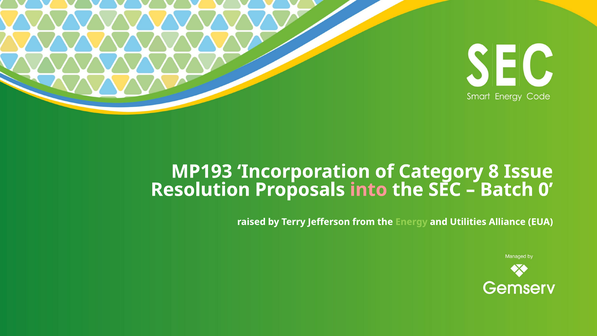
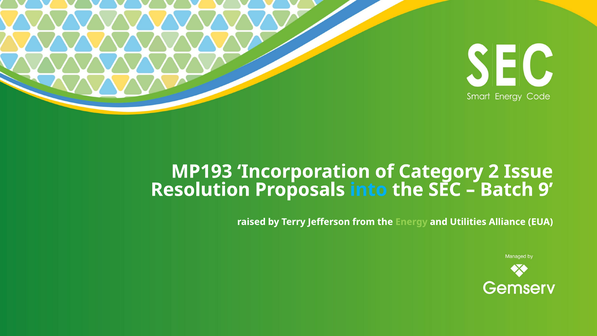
8: 8 -> 2 (494, 171)
into colour: pink -> light blue (369, 190)
0: 0 -> 9 (546, 190)
